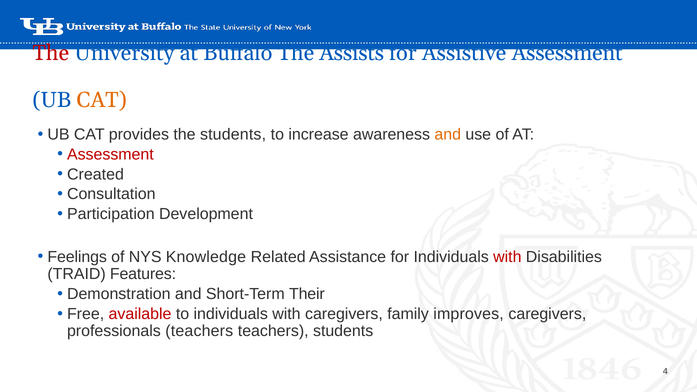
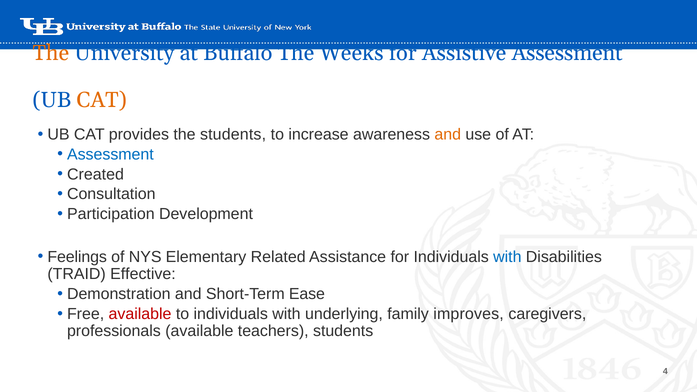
The colour: red -> orange (51, 53)
Assists: Assists -> Weeks (352, 53)
Assessment colour: red -> blue (110, 154)
Knowledge: Knowledge -> Elementary (206, 257)
with colour: red -> blue (507, 257)
Features: Features -> Effective (143, 274)
Their: Their -> Ease (307, 294)
with caregivers: caregivers -> underlying (344, 314)
professionals teachers: teachers -> available (199, 331)
